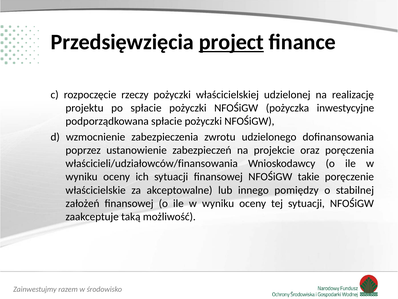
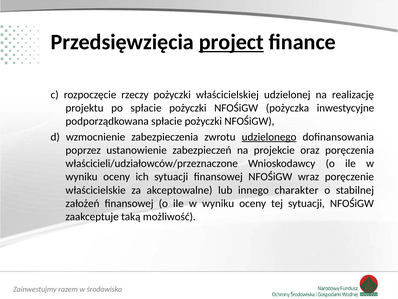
udzielonego underline: none -> present (269, 137)
właścicieli/udziałowców/finansowania: właścicieli/udziałowców/finansowania -> właścicieli/udziałowców/przeznaczone (152, 163)
takie: takie -> wraz (309, 176)
pomiędzy: pomiędzy -> charakter (297, 190)
